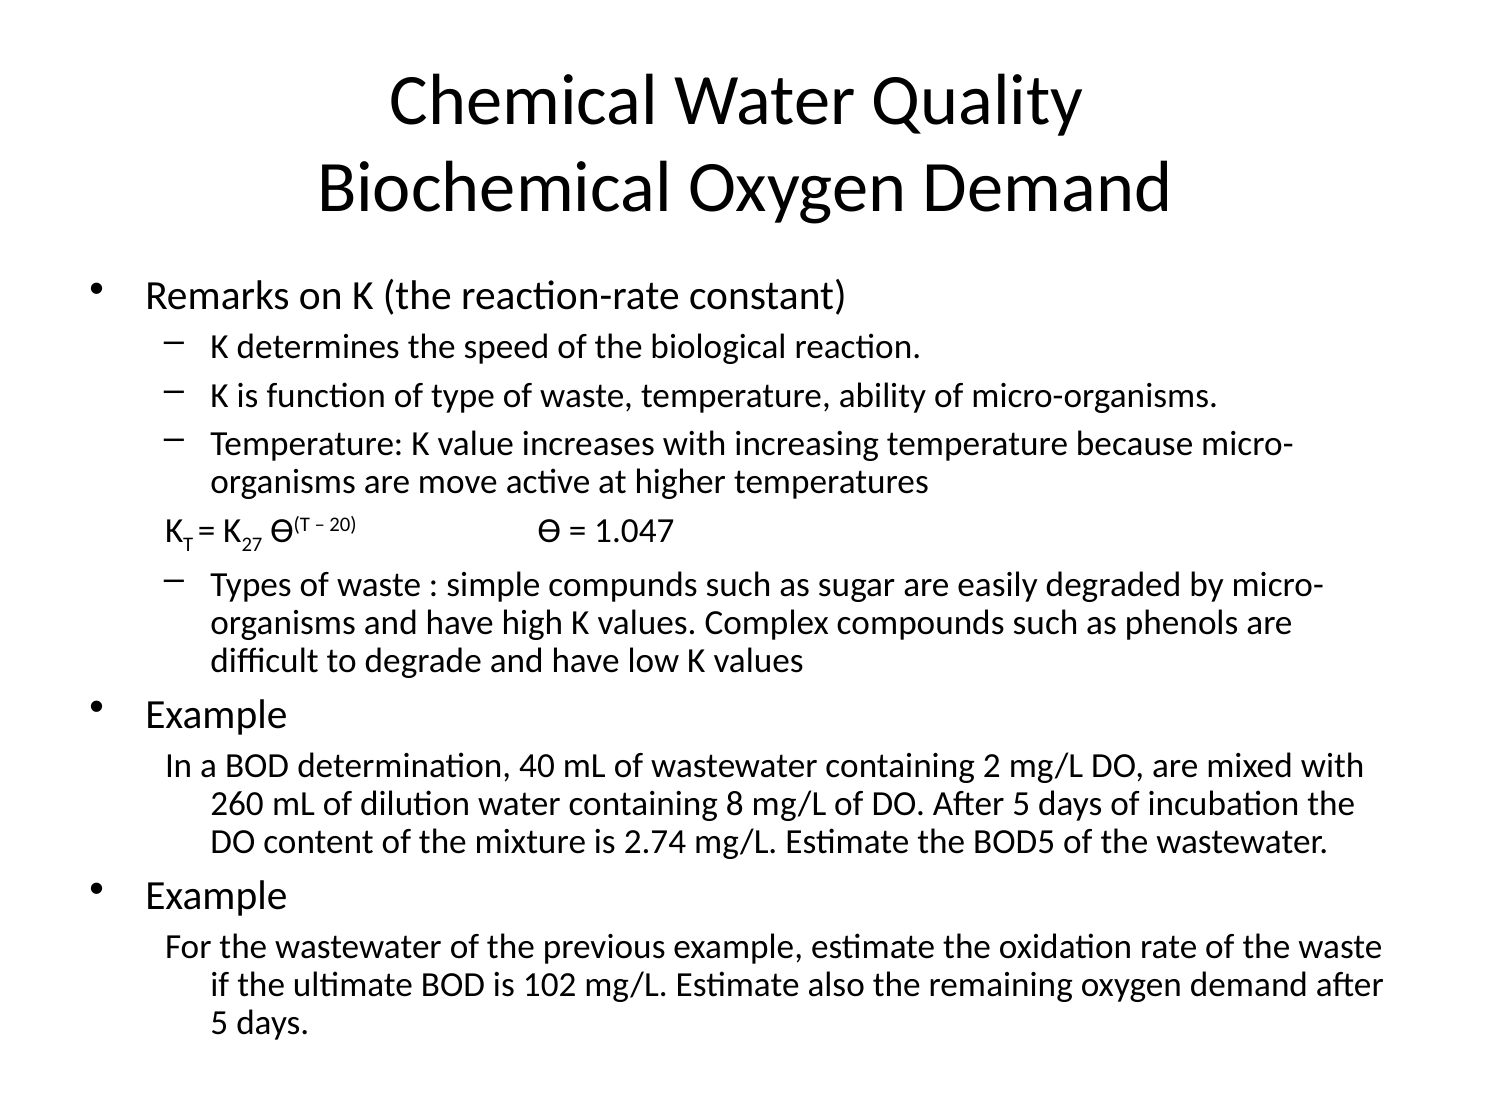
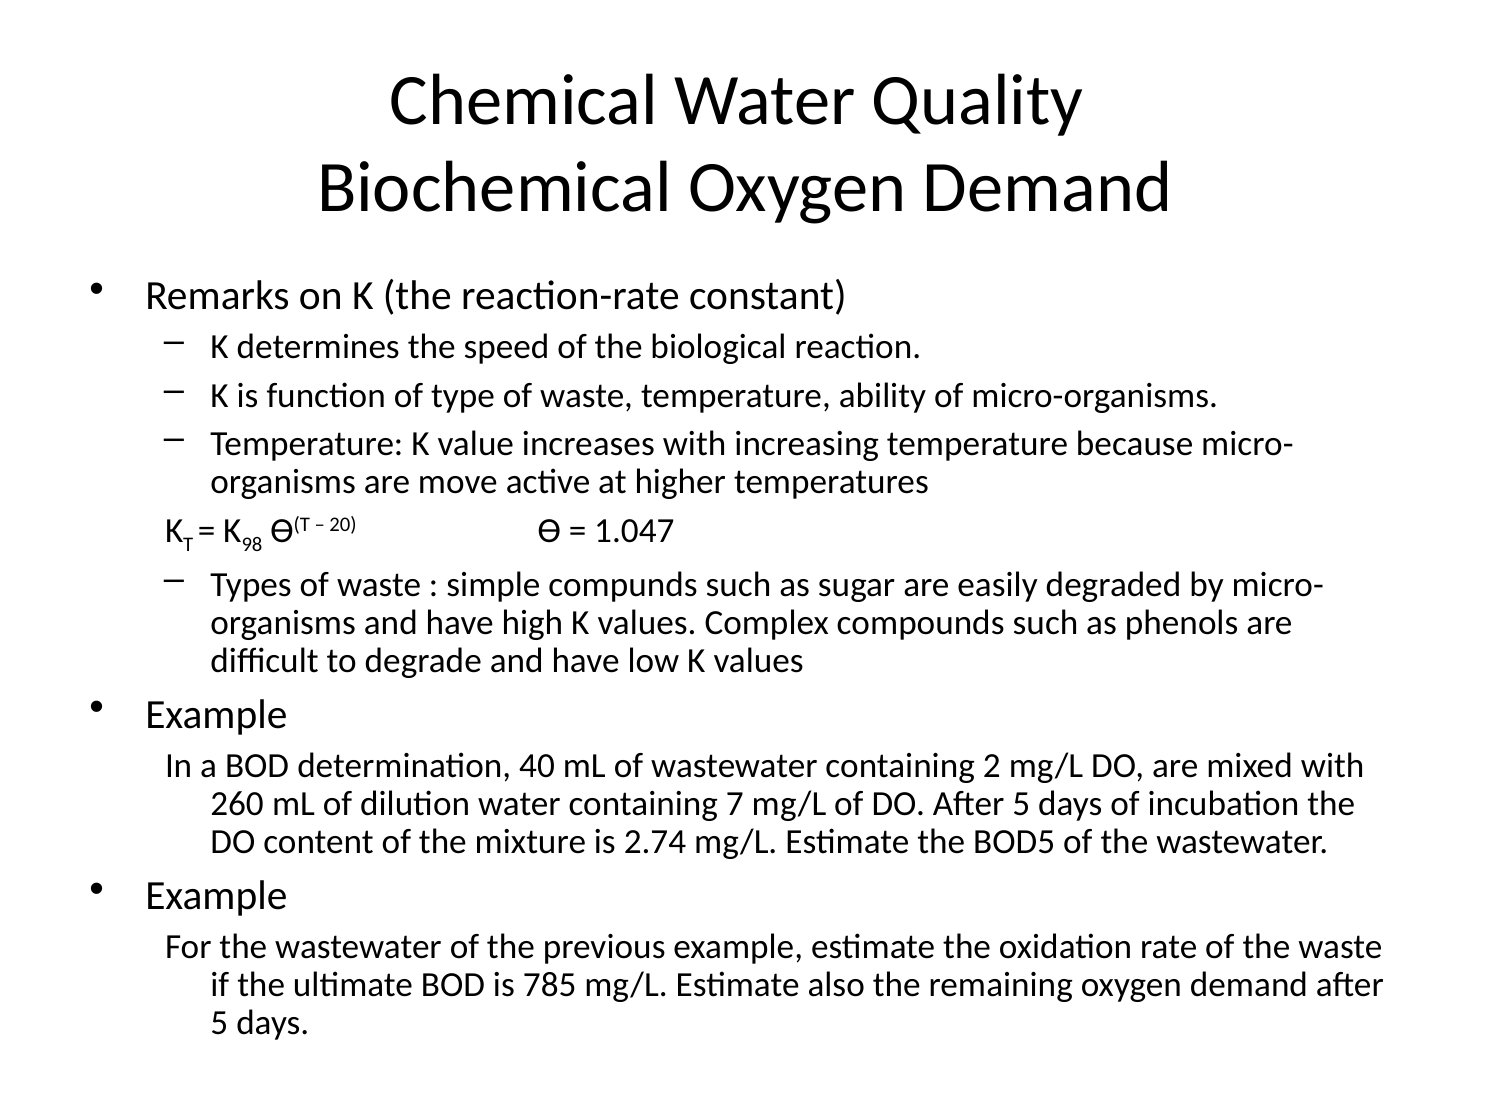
27: 27 -> 98 (252, 544)
8: 8 -> 7 (735, 803)
102: 102 -> 785 (550, 984)
